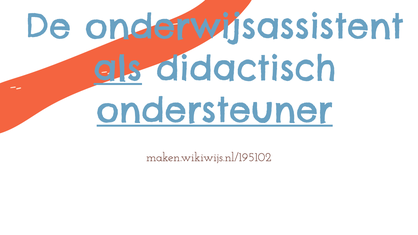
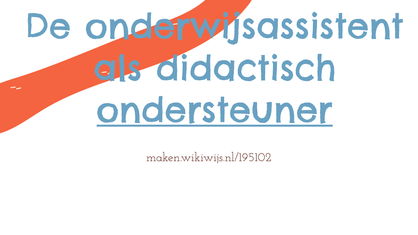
als underline: present -> none (118, 69)
